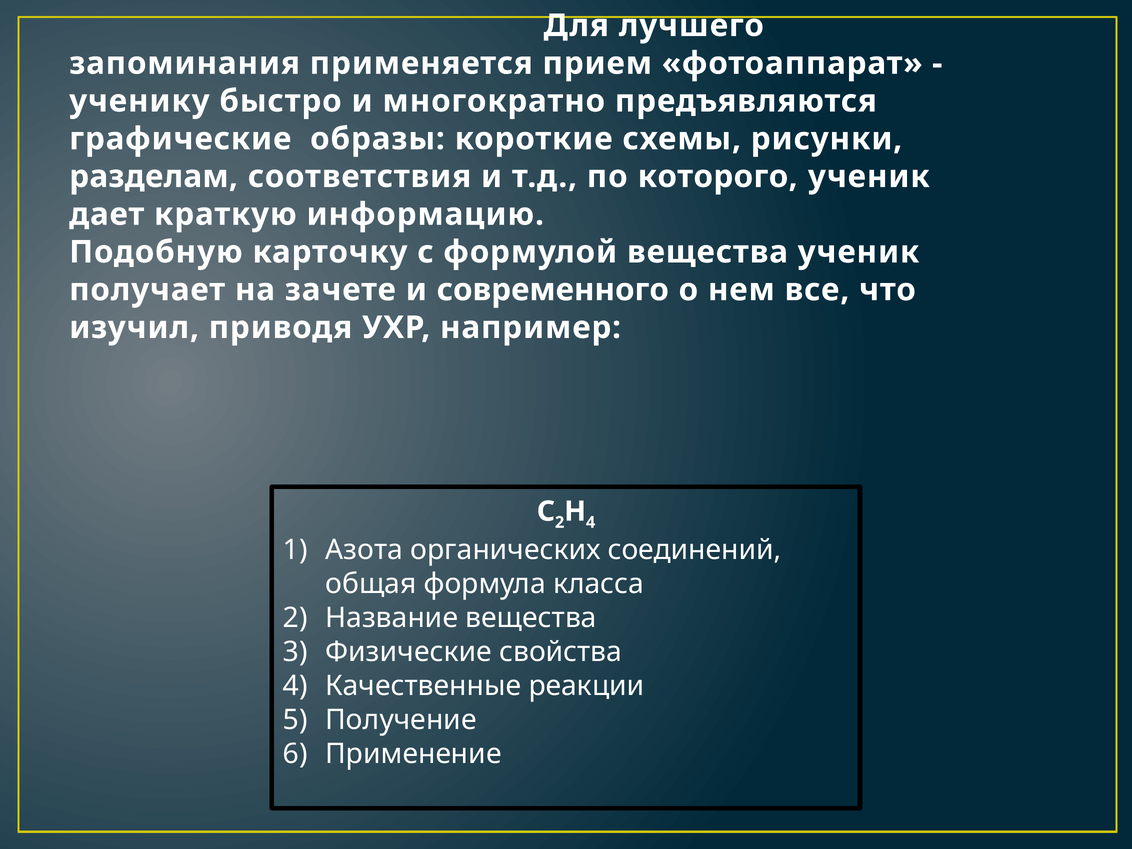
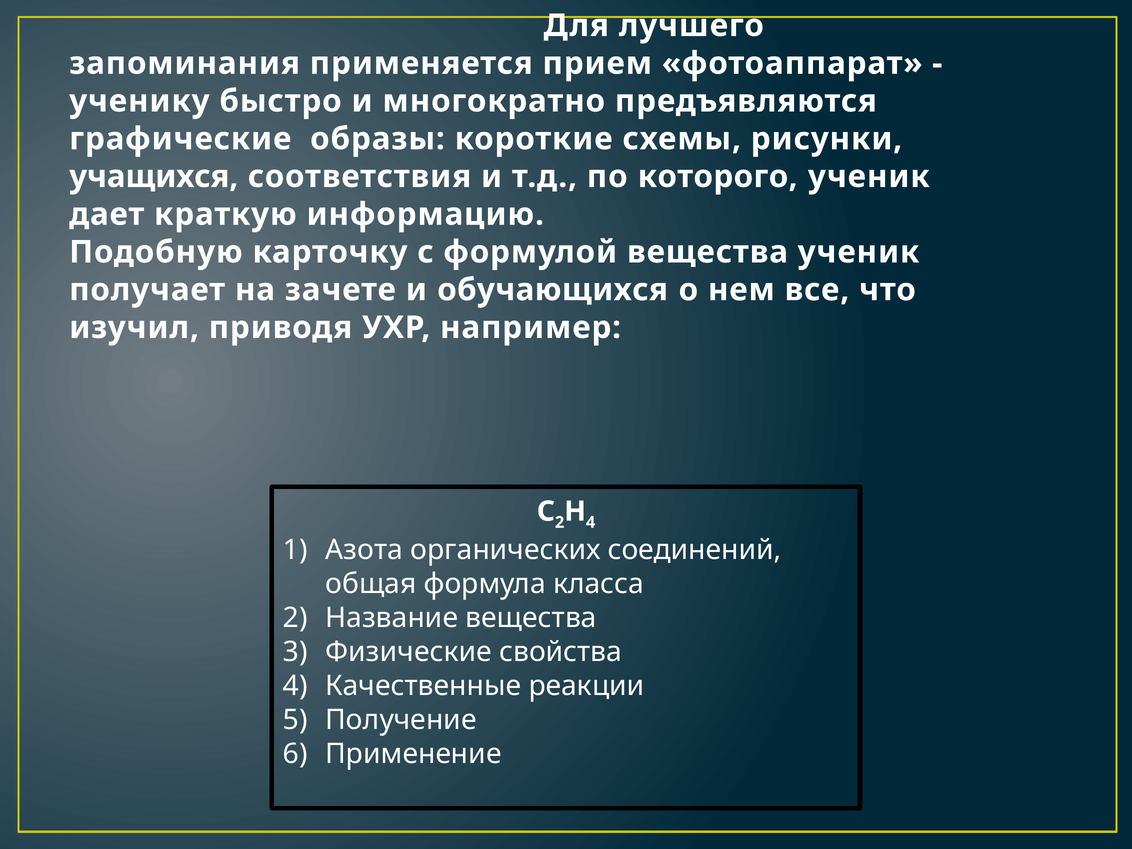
разделам: разделам -> учащихся (154, 177)
современного: современного -> обучающихся (553, 290)
